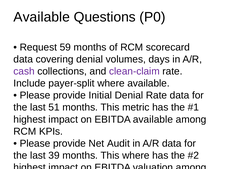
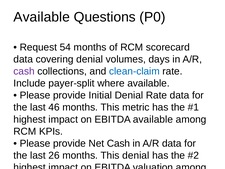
59: 59 -> 54 (65, 47)
clean-claim colour: purple -> blue (134, 71)
51: 51 -> 46 (54, 107)
Net Audit: Audit -> Cash (118, 143)
39: 39 -> 26 (54, 155)
This where: where -> denial (136, 155)
